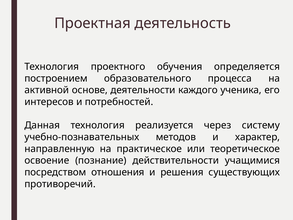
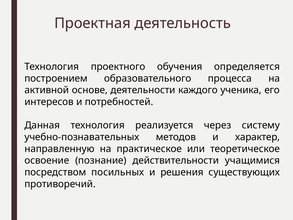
отношения: отношения -> посильных (118, 172)
